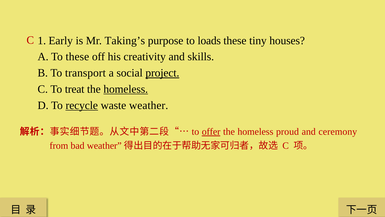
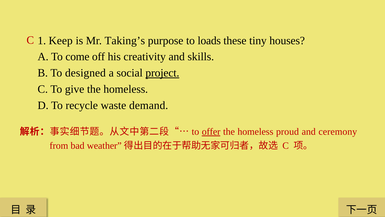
Early: Early -> Keep (61, 40)
To these: these -> come (77, 57)
transport: transport -> designed (85, 73)
treat: treat -> give (75, 89)
homeless underline: present -> none (126, 89)
recycle underline: present -> none (82, 105)
weather: weather -> demand (149, 105)
